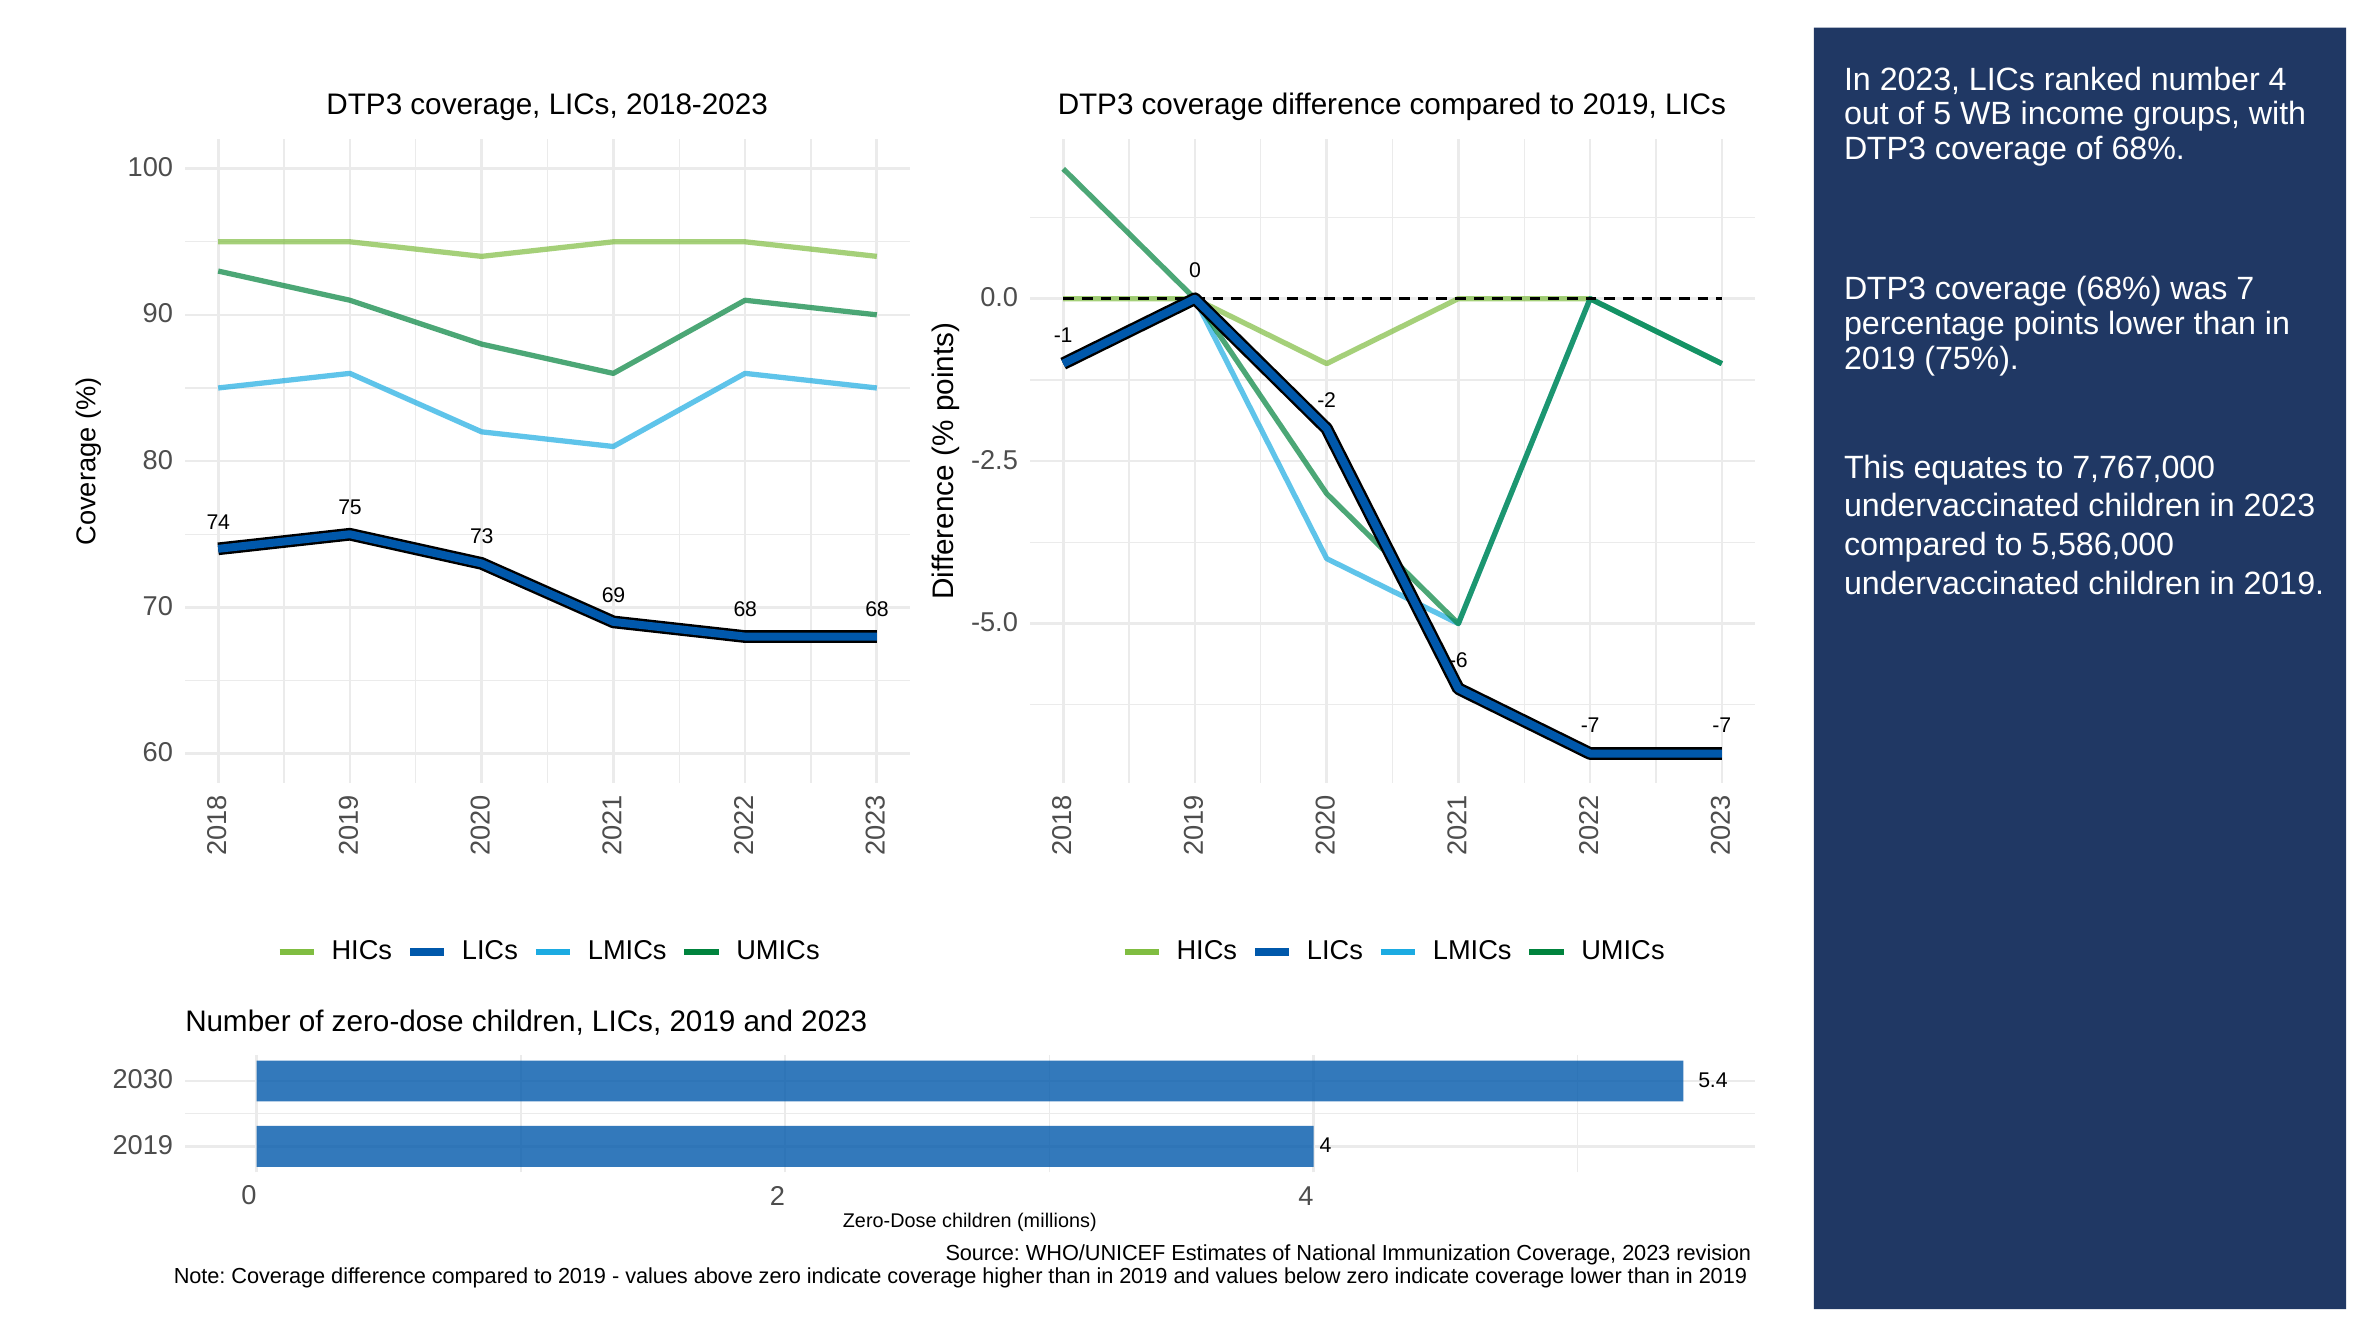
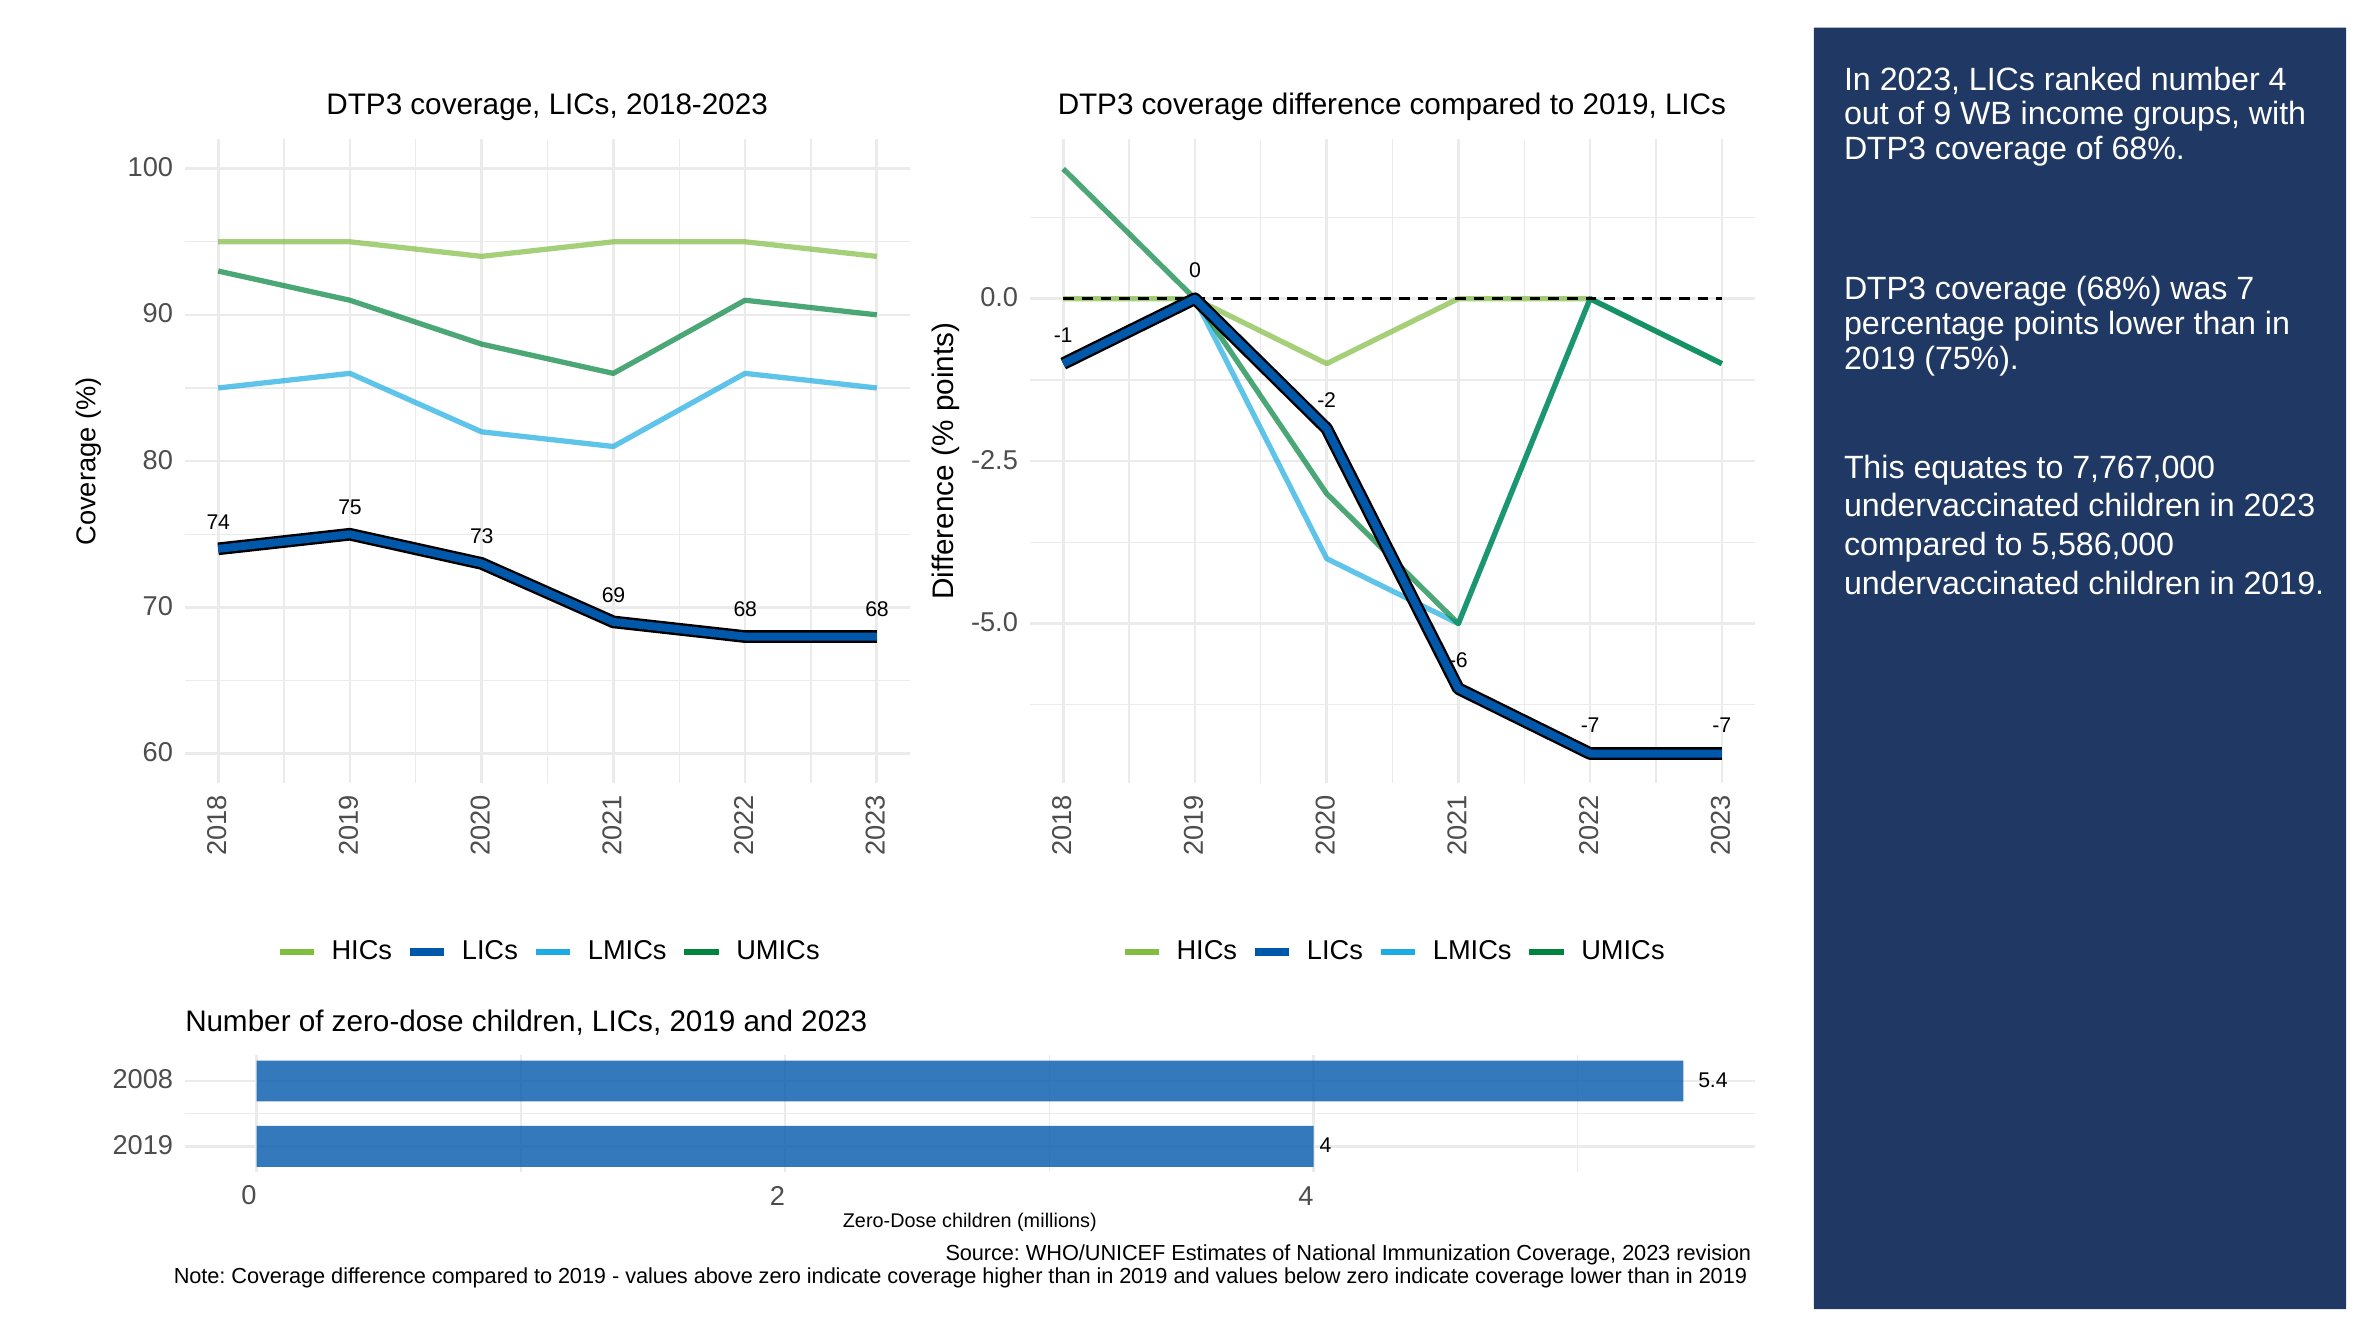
of 5: 5 -> 9 (1942, 114)
2030: 2030 -> 2008 (143, 1079)
